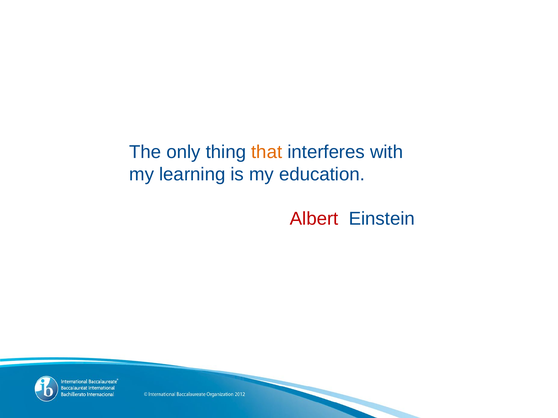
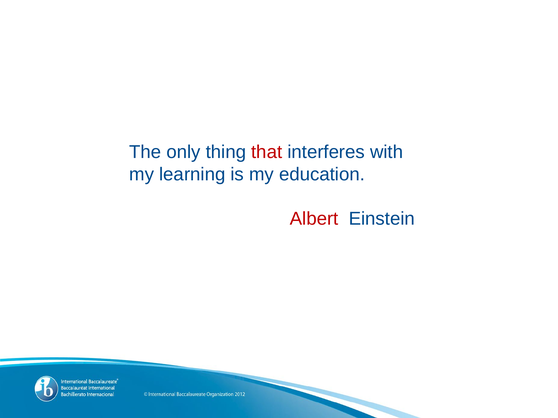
that colour: orange -> red (267, 152)
